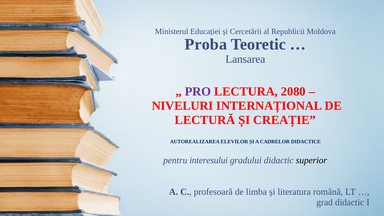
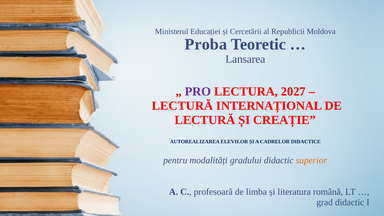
2080: 2080 -> 2027 (293, 92)
NIVELURI: NIVELURI -> LECTURĂ (182, 106)
interesului: interesului -> modalități (209, 160)
superior colour: black -> orange (311, 160)
